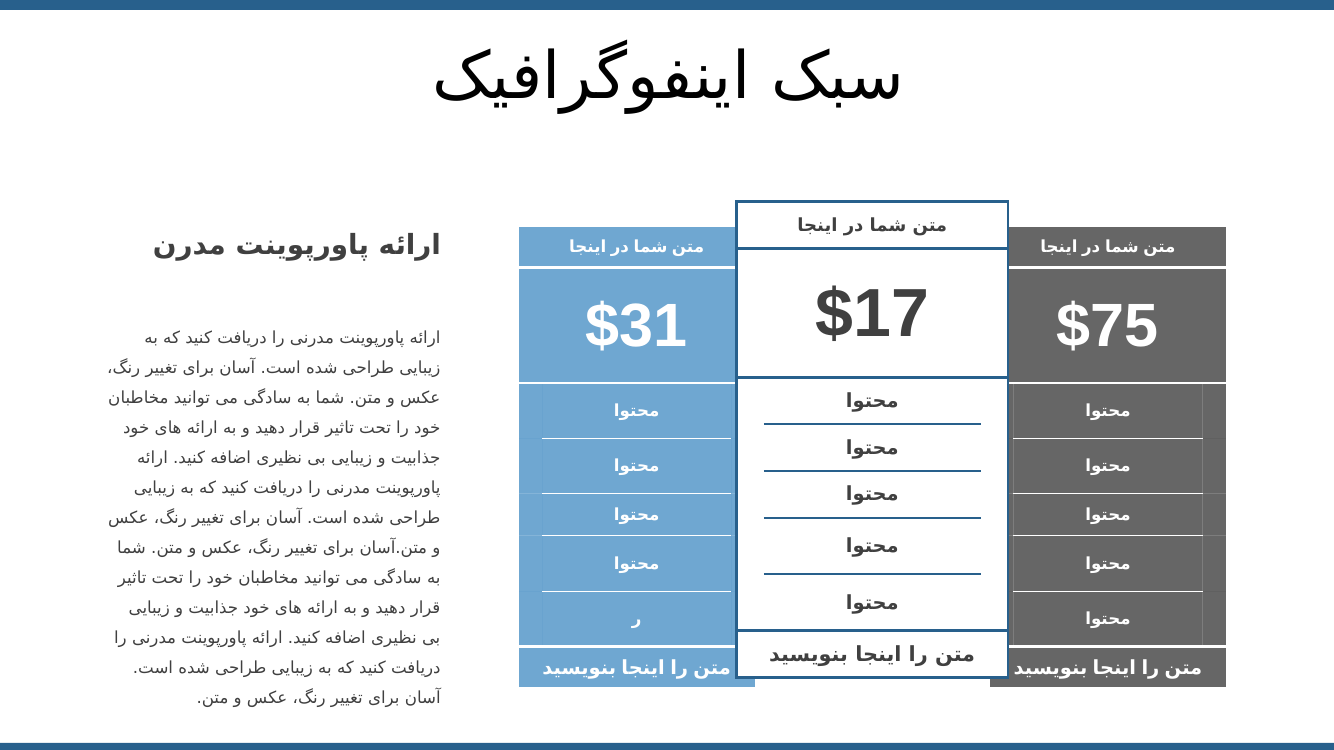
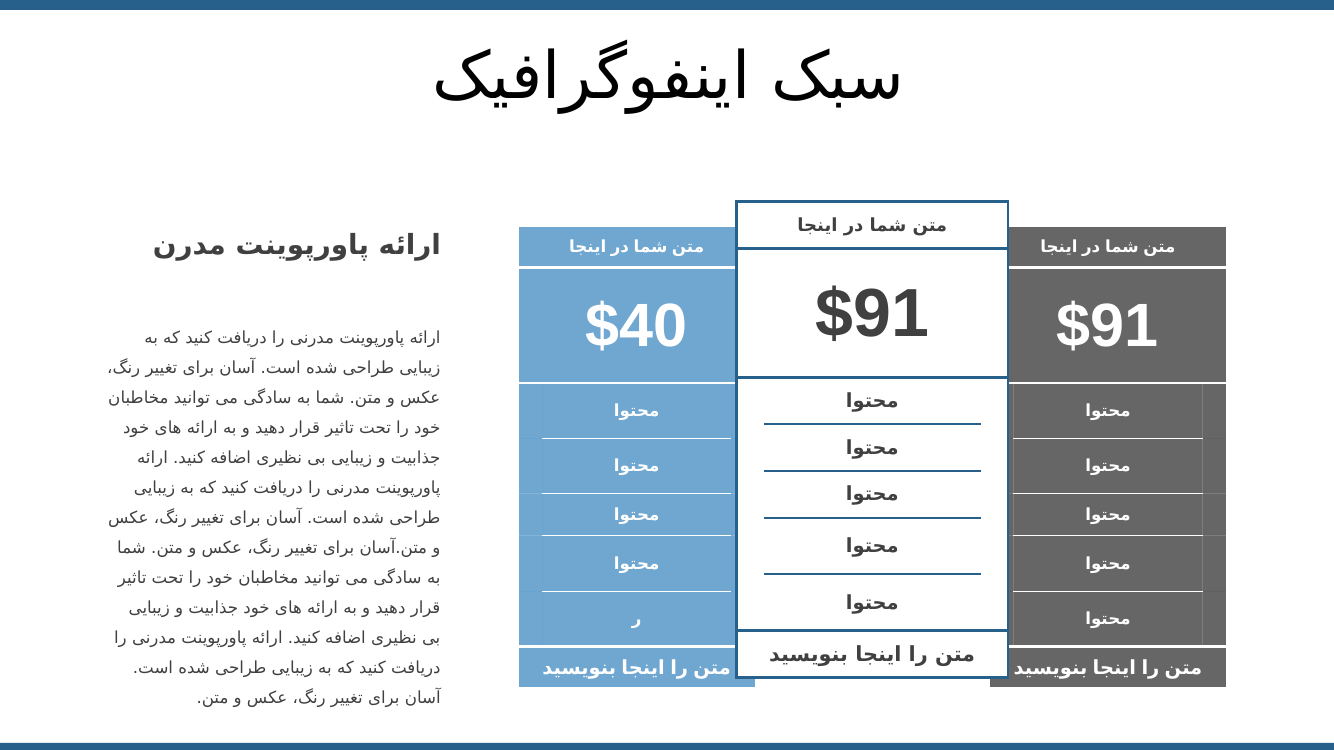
$17: $17 -> $91 (872, 314)
$31: $31 -> $40 (637, 326)
$75: $75 -> $91 (1108, 326)
